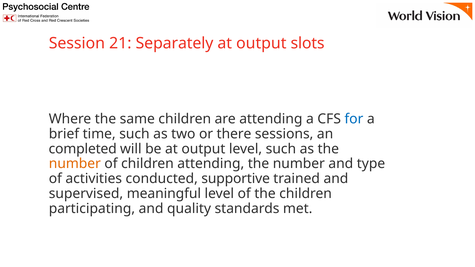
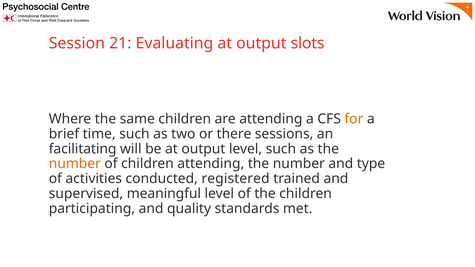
Separately: Separately -> Evaluating (174, 43)
for colour: blue -> orange (354, 119)
completed: completed -> facilitating (83, 149)
supportive: supportive -> registered (236, 179)
